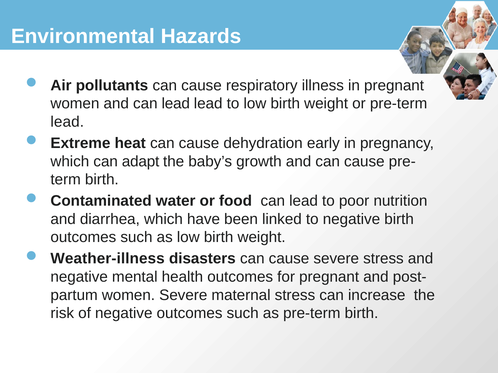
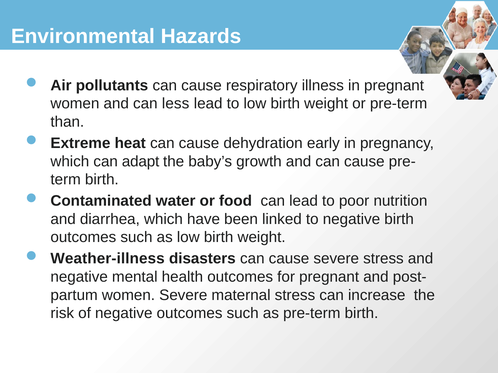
and can lead: lead -> less (176, 104)
lead: lead -> than (67, 122)
